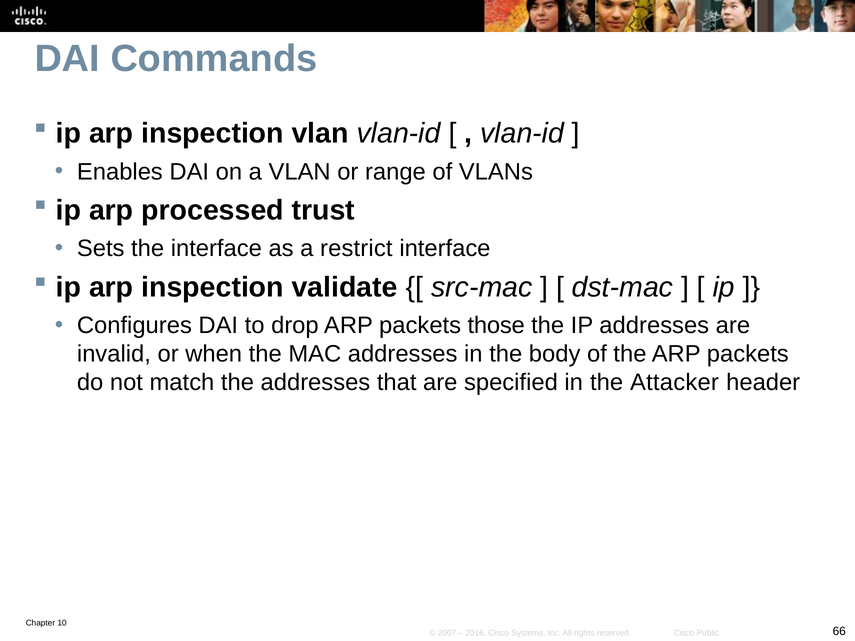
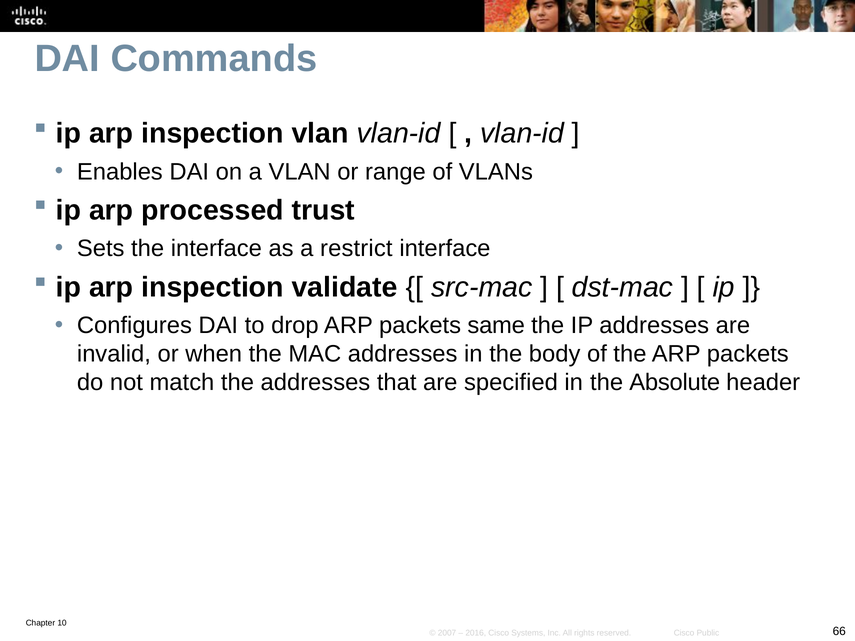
those: those -> same (496, 326)
Attacker: Attacker -> Absolute (675, 383)
